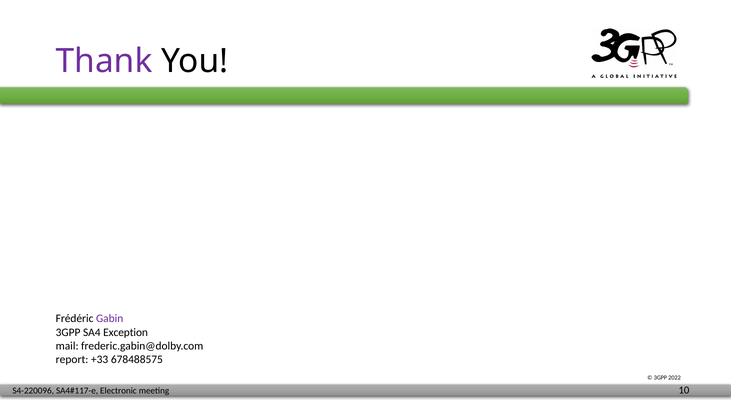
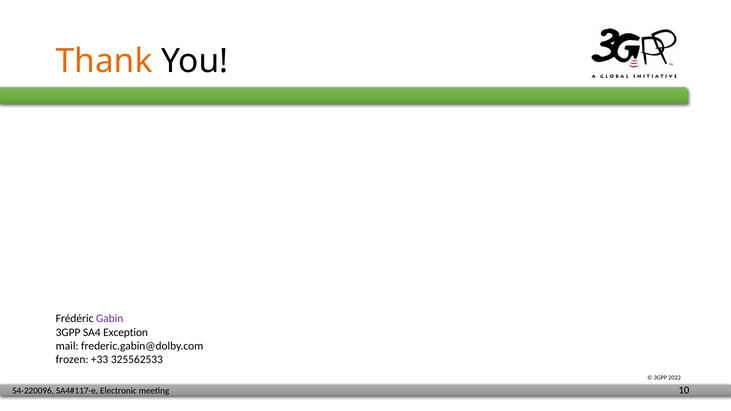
Thank colour: purple -> orange (104, 61)
report: report -> frozen (72, 360)
678488575: 678488575 -> 325562533 (137, 360)
